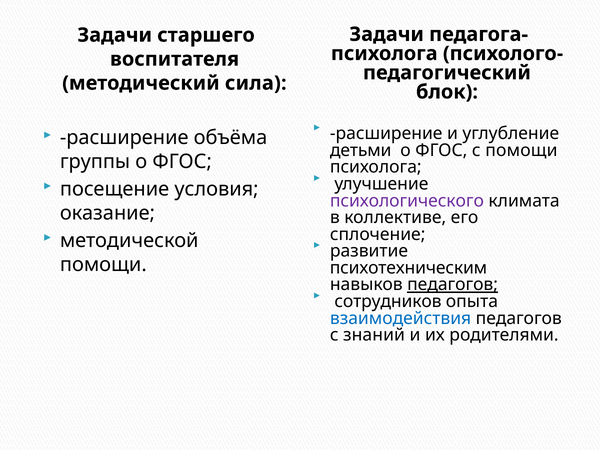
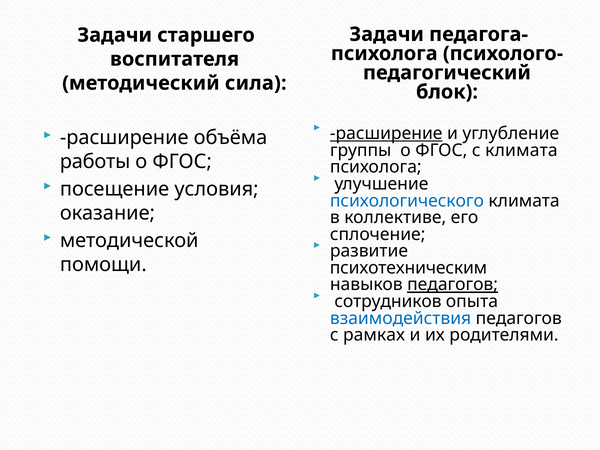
расширение underline: none -> present (386, 134)
детьми: детьми -> группы (361, 150)
с помощи: помощи -> климата (521, 150)
группы: группы -> работы (95, 162)
психологического colour: purple -> blue (407, 201)
знаний: знаний -> рамках (374, 335)
